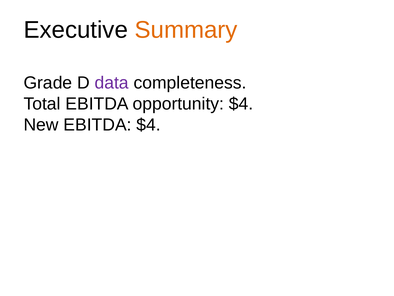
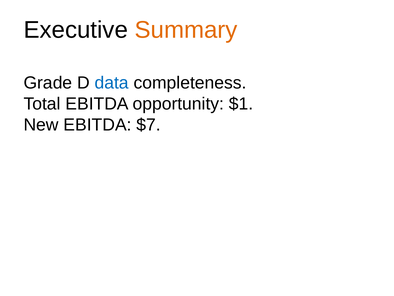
data colour: purple -> blue (112, 83)
opportunity $4: $4 -> $1 (241, 104)
EBITDA $4: $4 -> $7 (149, 125)
